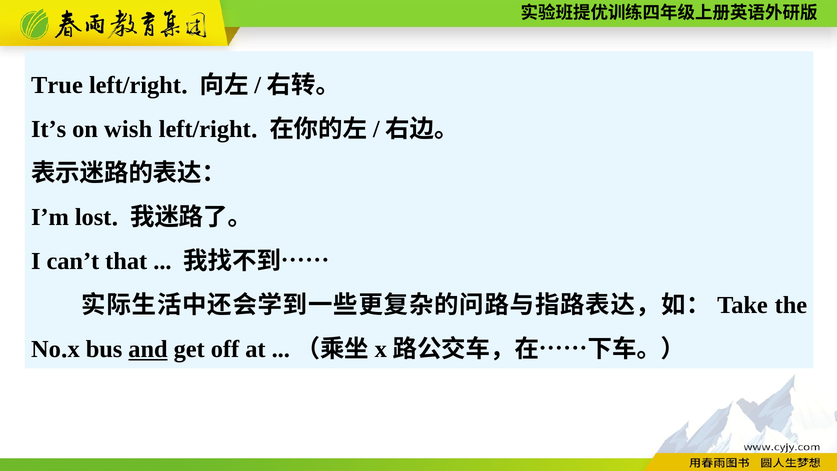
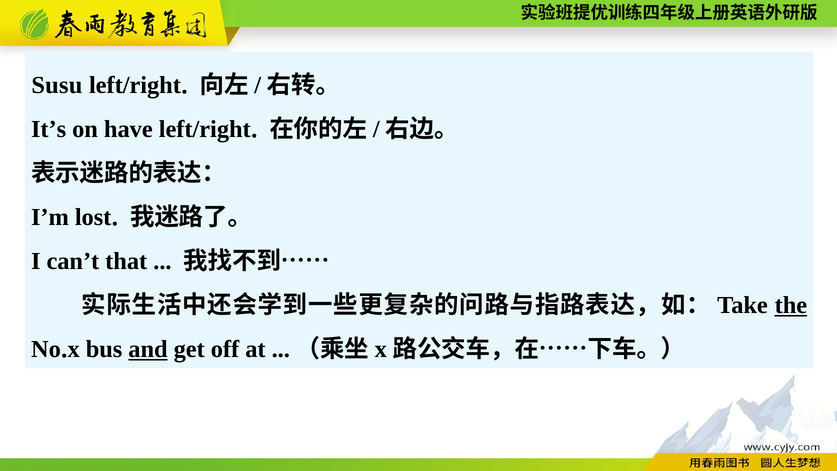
True: True -> Susu (57, 85)
wish: wish -> have (128, 129)
the underline: none -> present (791, 305)
